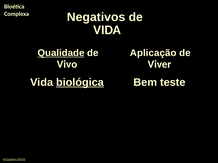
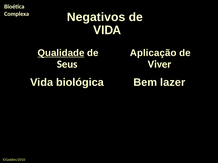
Vivo: Vivo -> Seus (67, 64)
biológica underline: present -> none (80, 83)
teste: teste -> lazer (173, 83)
